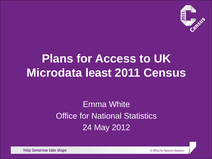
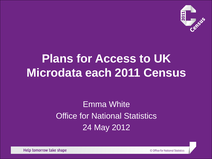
least: least -> each (99, 73)
